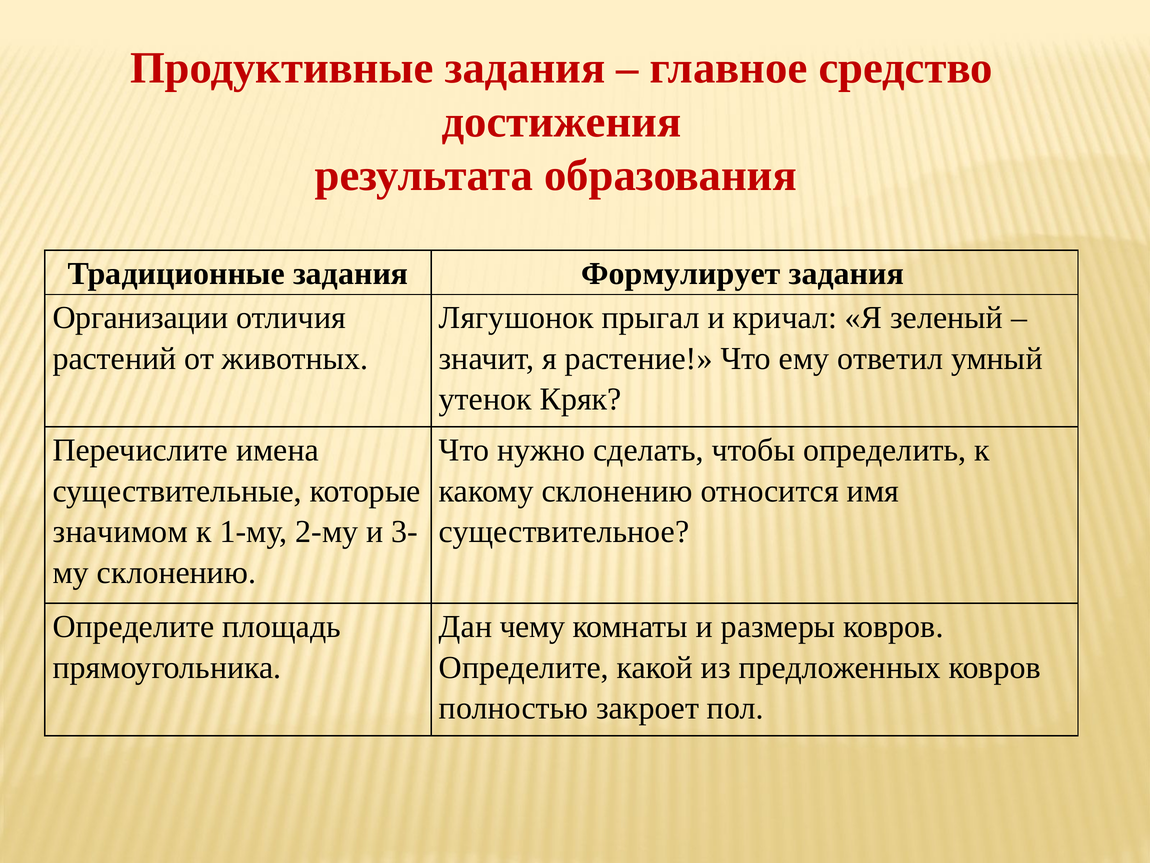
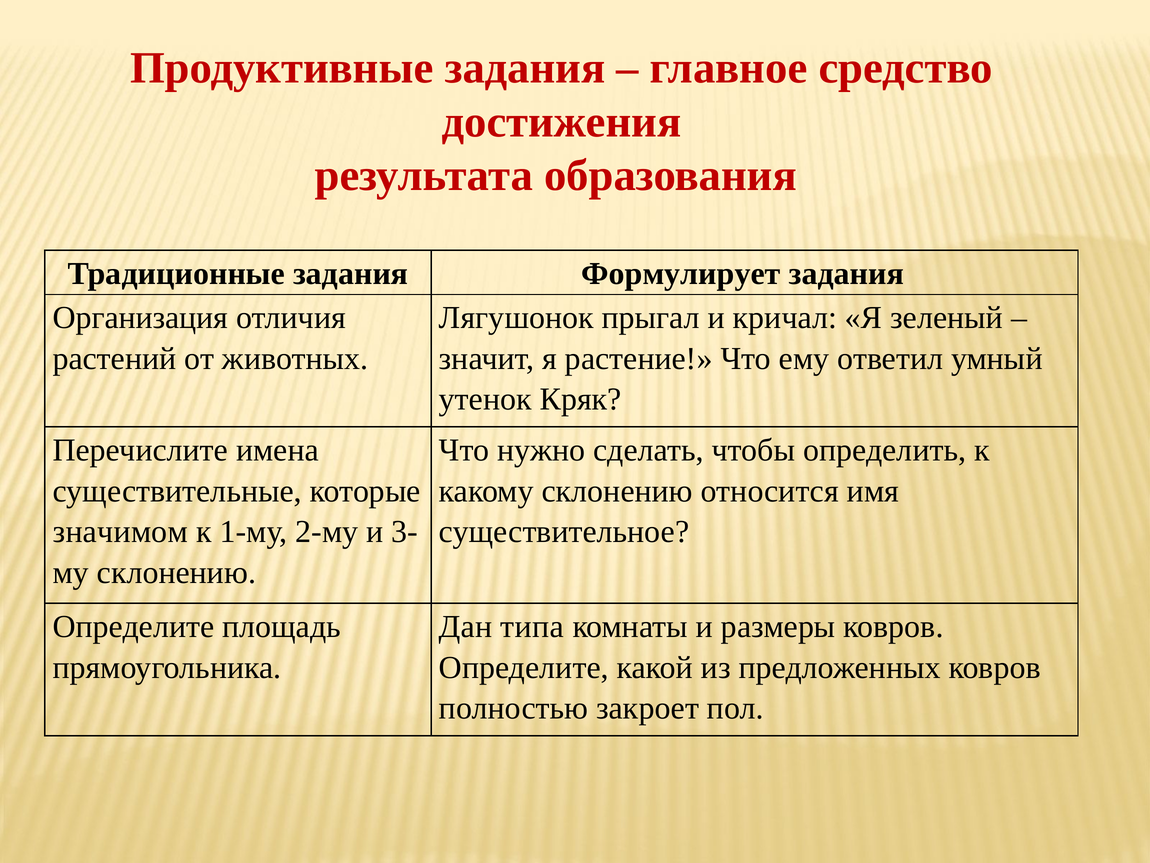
Организации: Организации -> Организация (140, 318)
чему: чему -> типа (532, 626)
